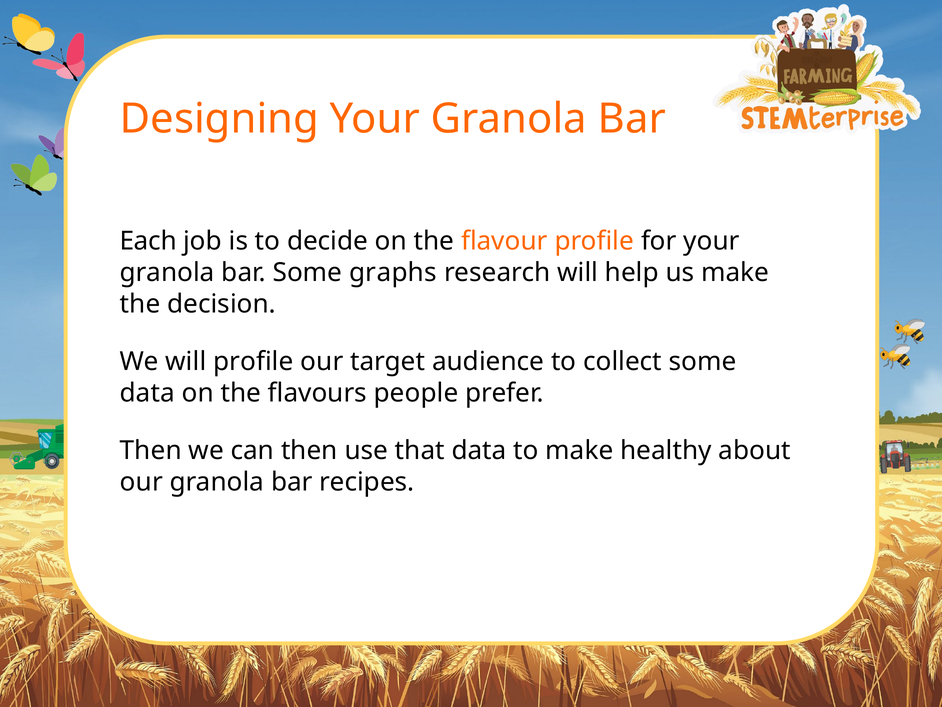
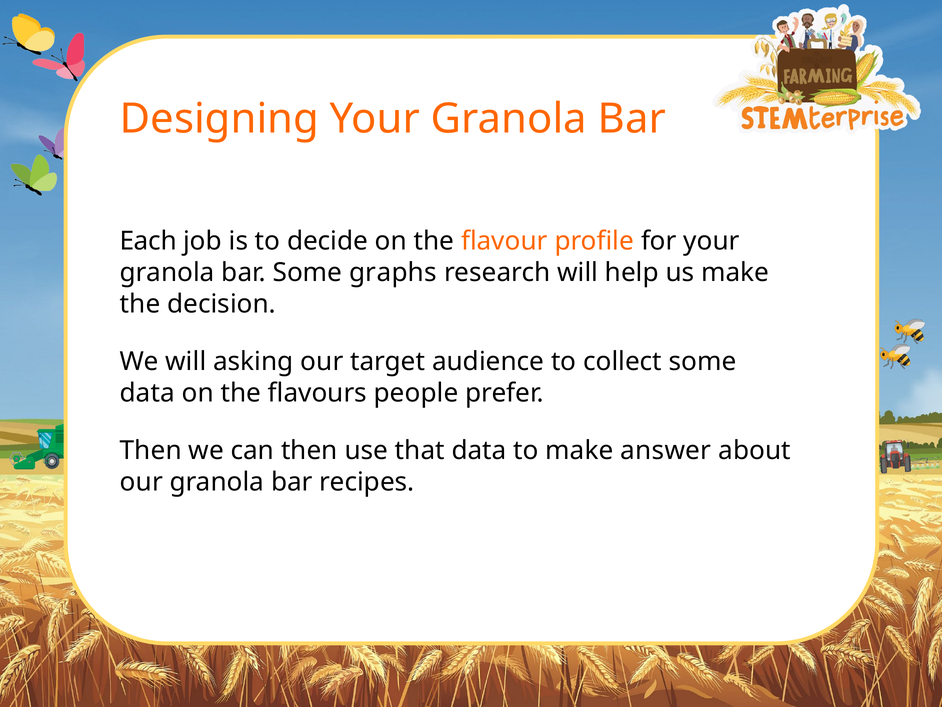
will profile: profile -> asking (253, 361)
healthy: healthy -> answer (666, 450)
